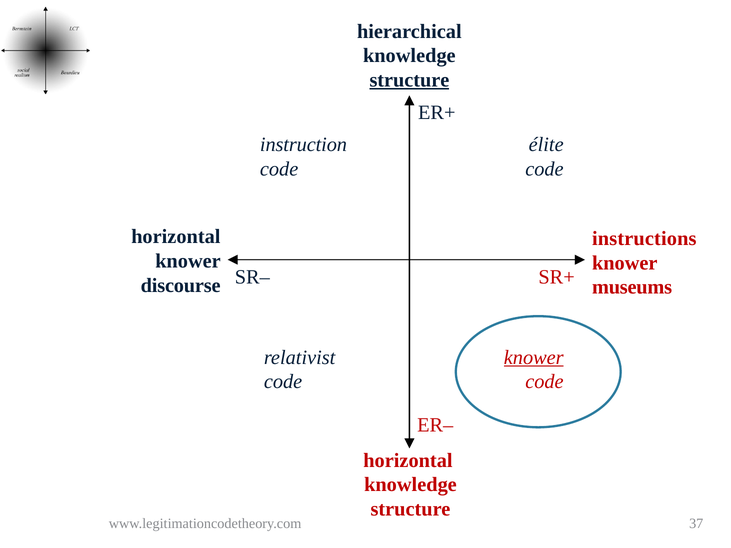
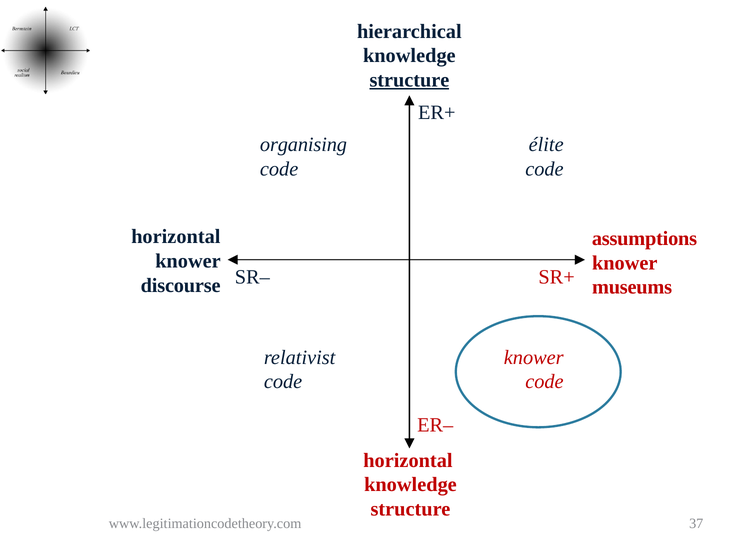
instruction: instruction -> organising (303, 145)
instructions: instructions -> assumptions (644, 239)
knower underline: present -> none (534, 357)
